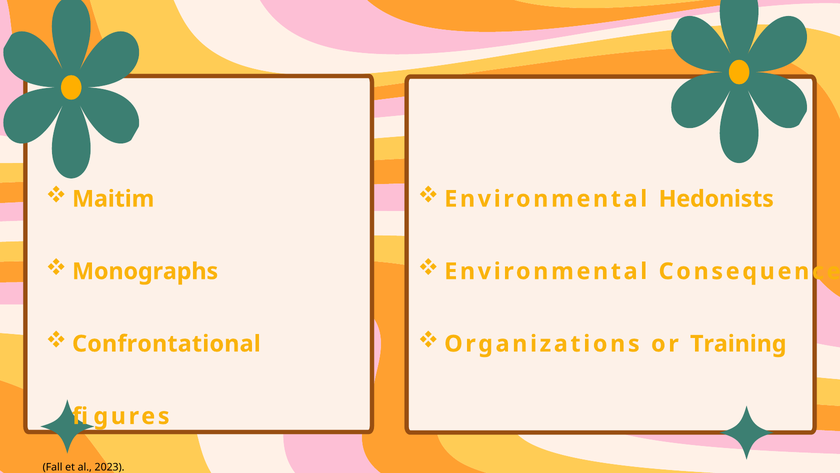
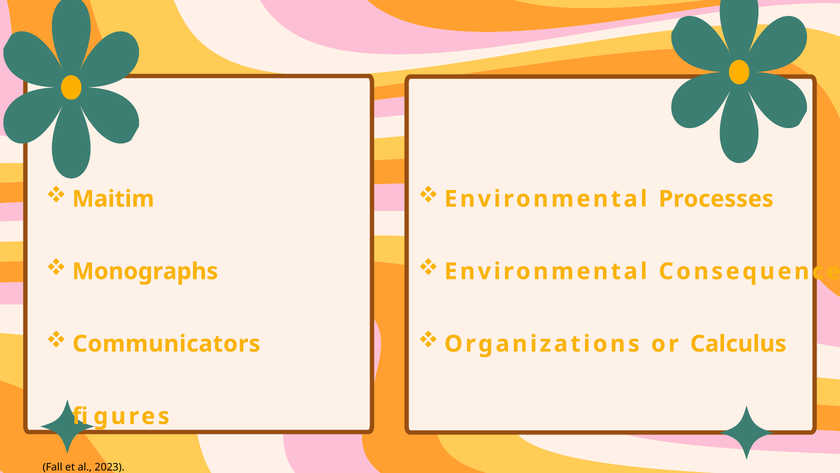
Hedonists: Hedonists -> Processes (716, 199)
Confrontational: Confrontational -> Communicators (166, 344)
Training: Training -> Calculus (738, 344)
